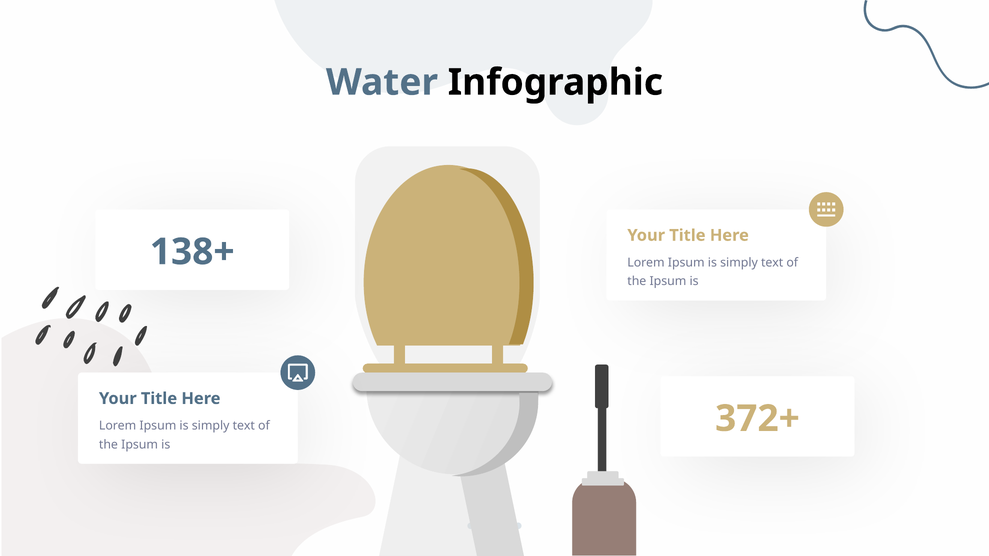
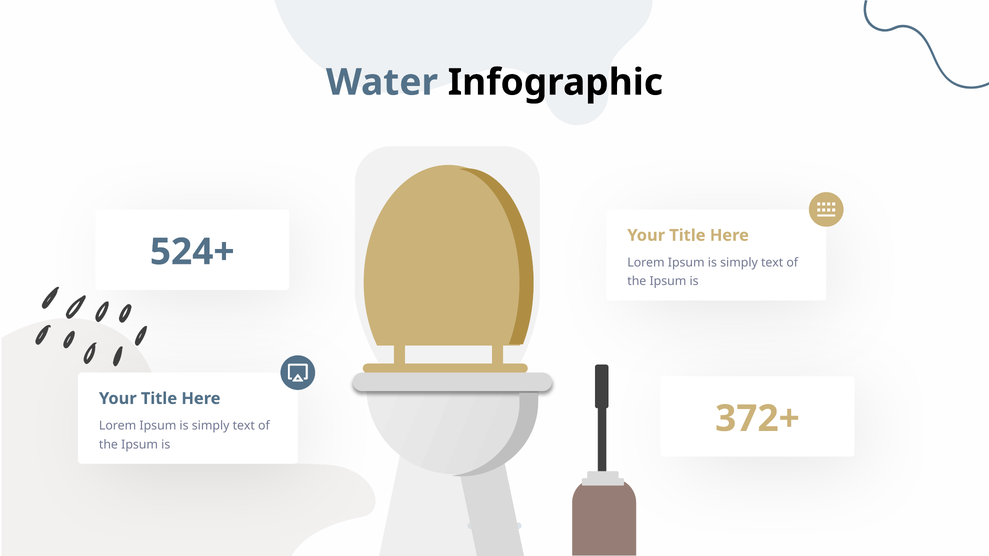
138+: 138+ -> 524+ (192, 252)
